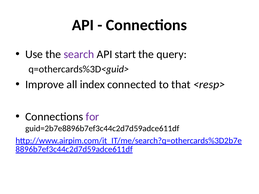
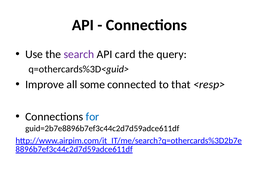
start: start -> card (125, 54)
index: index -> some (92, 85)
for colour: purple -> blue (92, 117)
